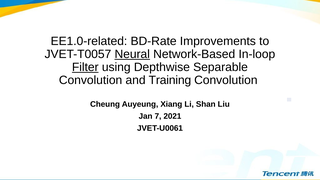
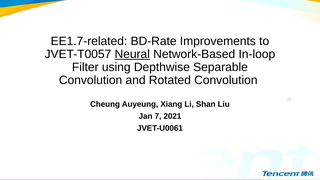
EE1.0-related: EE1.0-related -> EE1.7-related (89, 41)
Filter underline: present -> none (85, 67)
Training: Training -> Rotated (170, 80)
